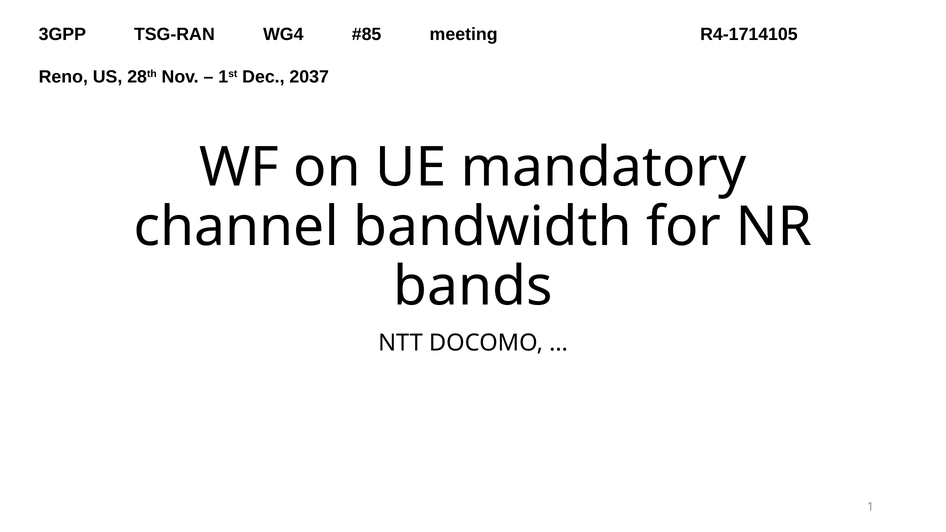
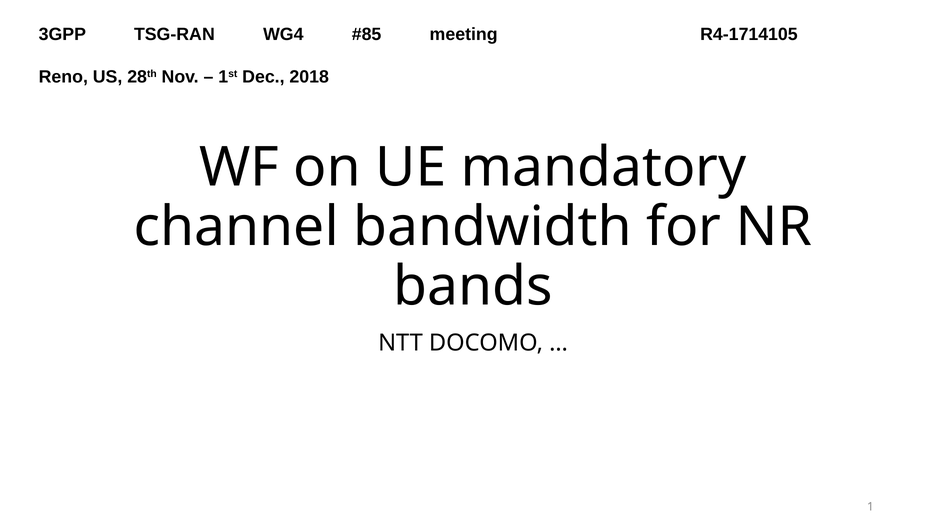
2037: 2037 -> 2018 (309, 77)
